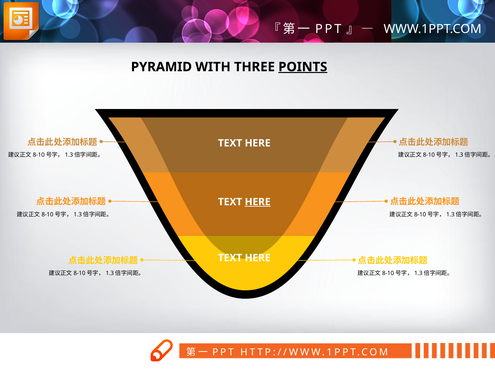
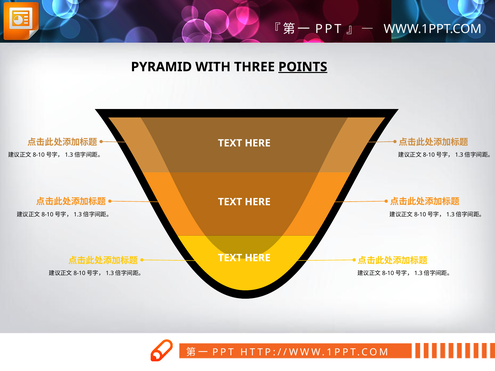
HERE underline: present -> none (258, 202)
